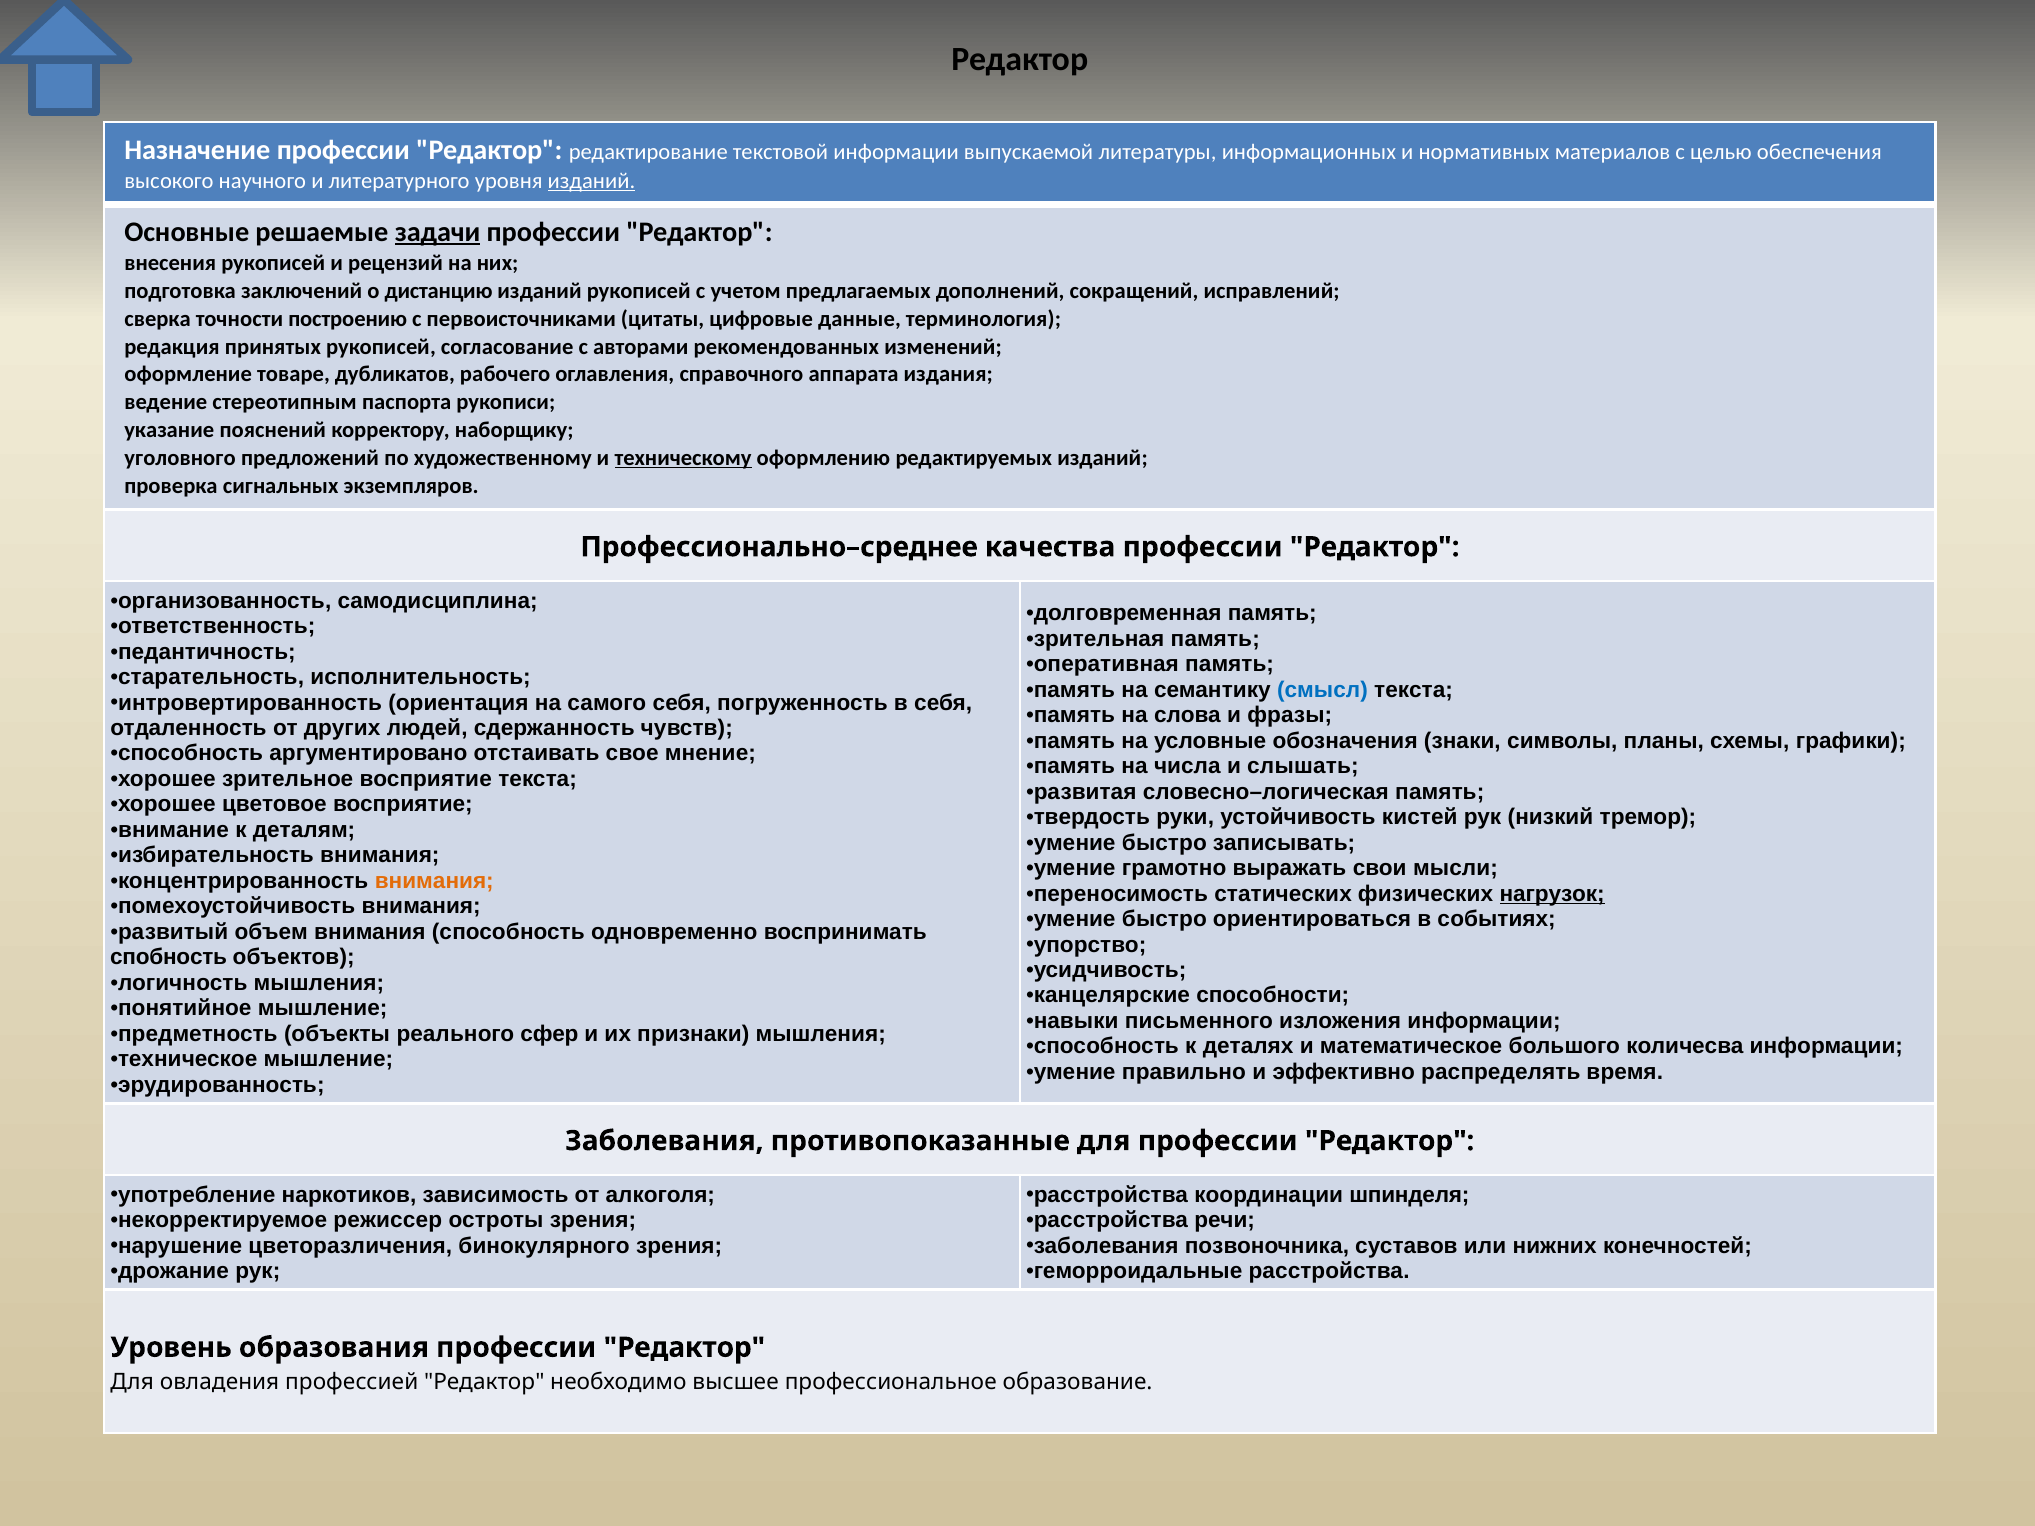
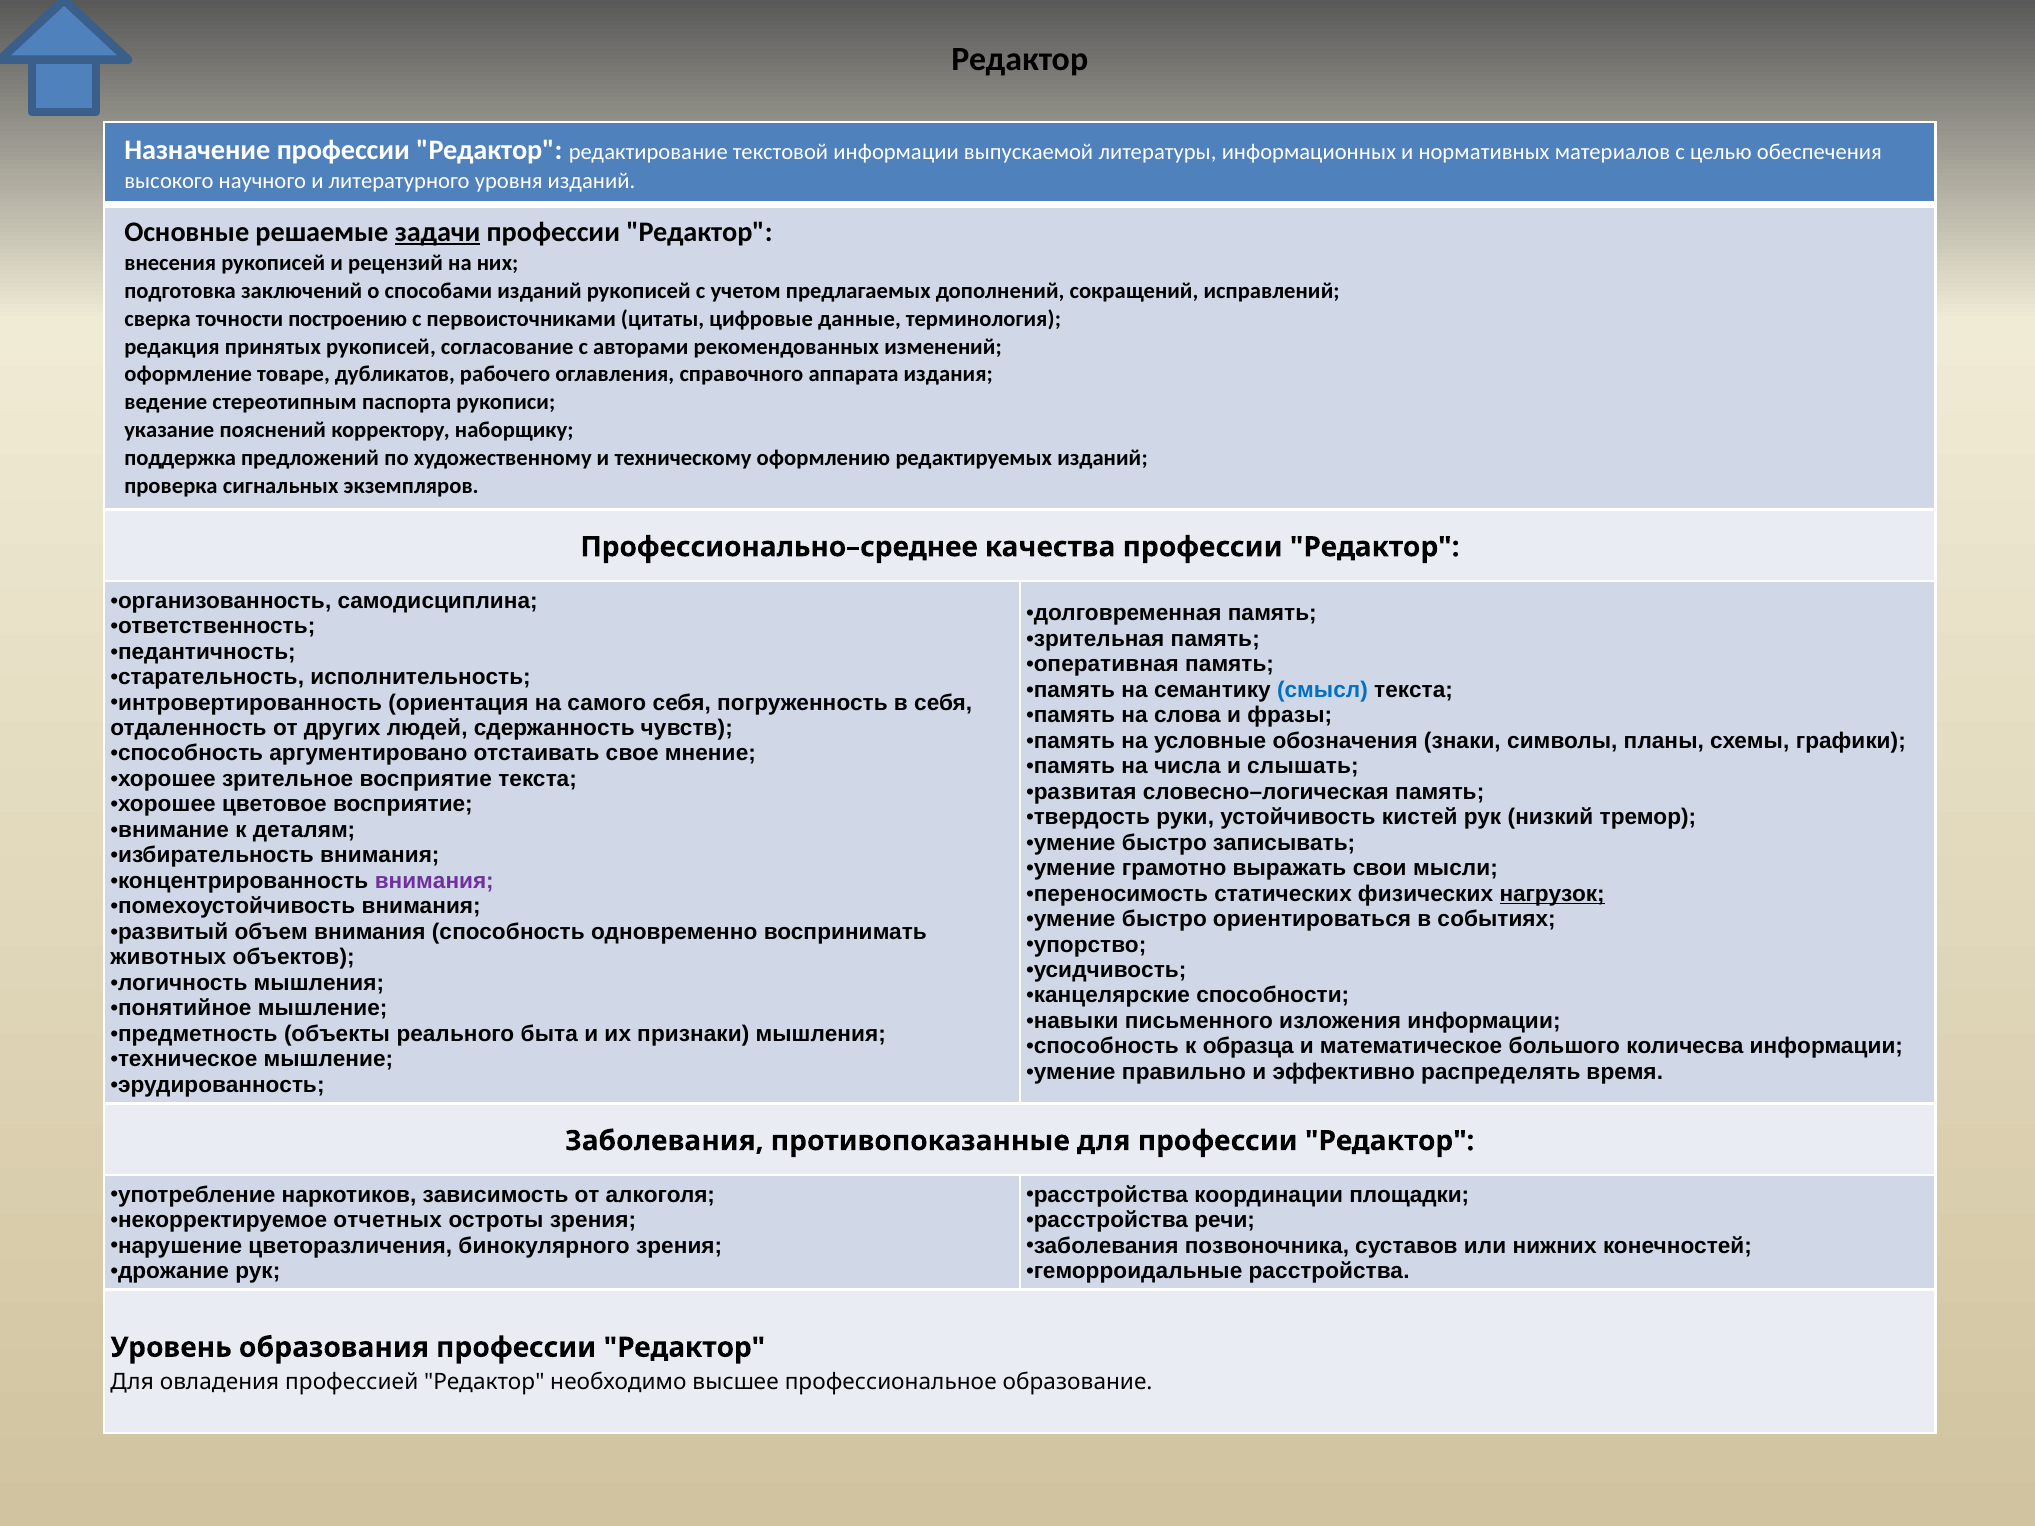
изданий underline: present -> none (591, 181)
дистанцию: дистанцию -> способами (438, 291)
уголовного: уголовного -> поддержка (180, 458)
техническому underline: present -> none (683, 458)
внимания colour: orange -> purple (434, 881)
спобность: спобность -> животных (168, 957)
сфер: сфер -> быта (549, 1034)
деталях: деталях -> образца (1248, 1047)
шпинделя: шпинделя -> площадки (1409, 1195)
режиссер: режиссер -> отчетных (388, 1220)
